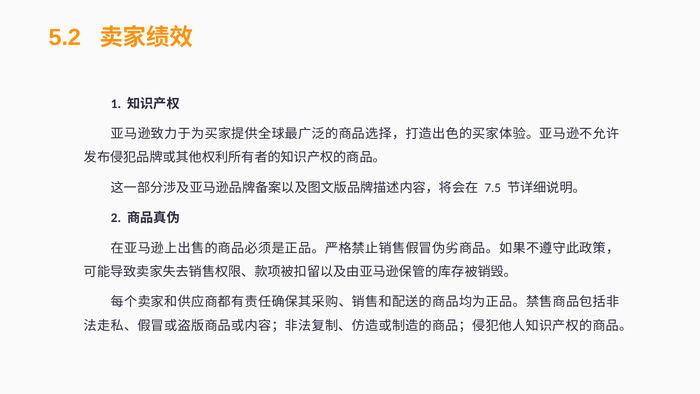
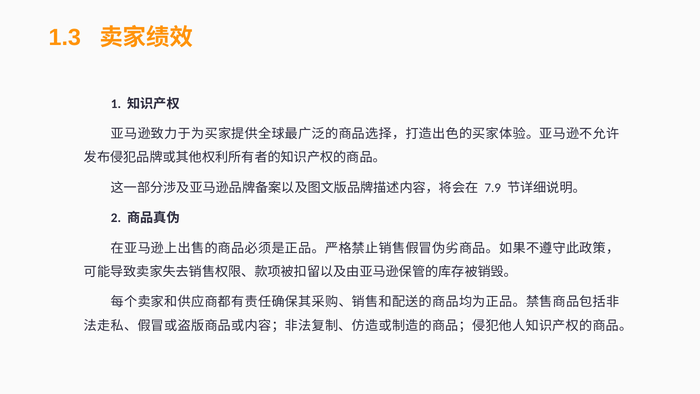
5.2: 5.2 -> 1.3 (65, 37)
7.5: 7.5 -> 7.9 (493, 188)
